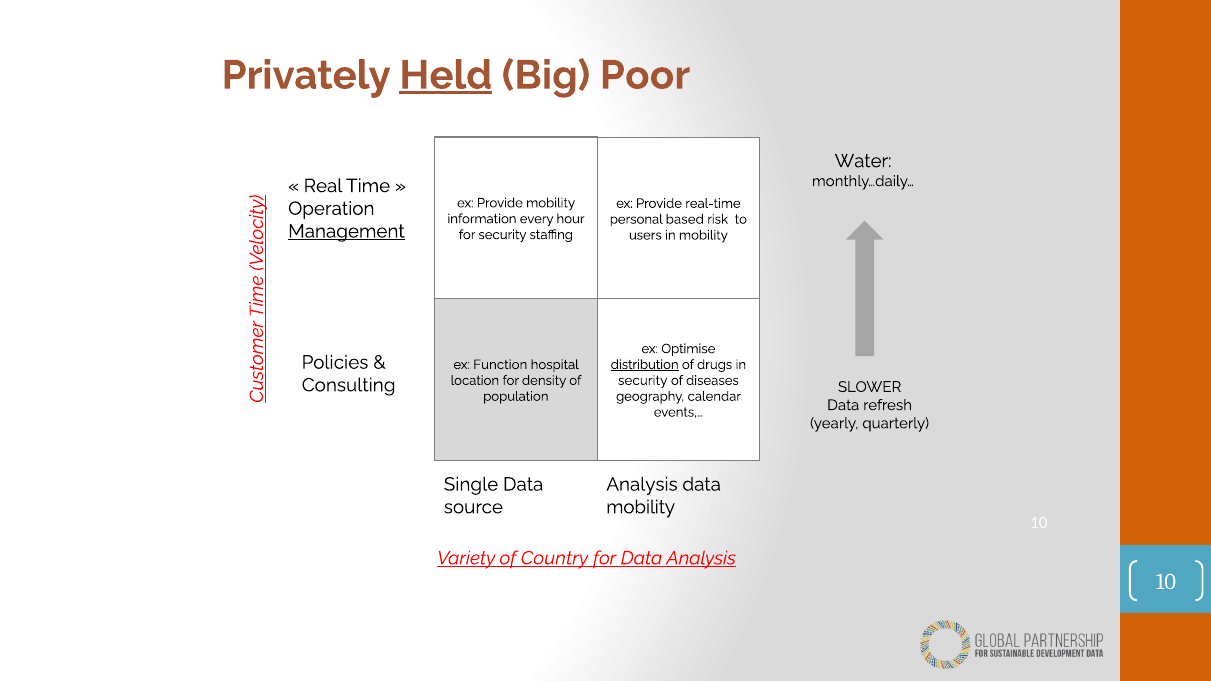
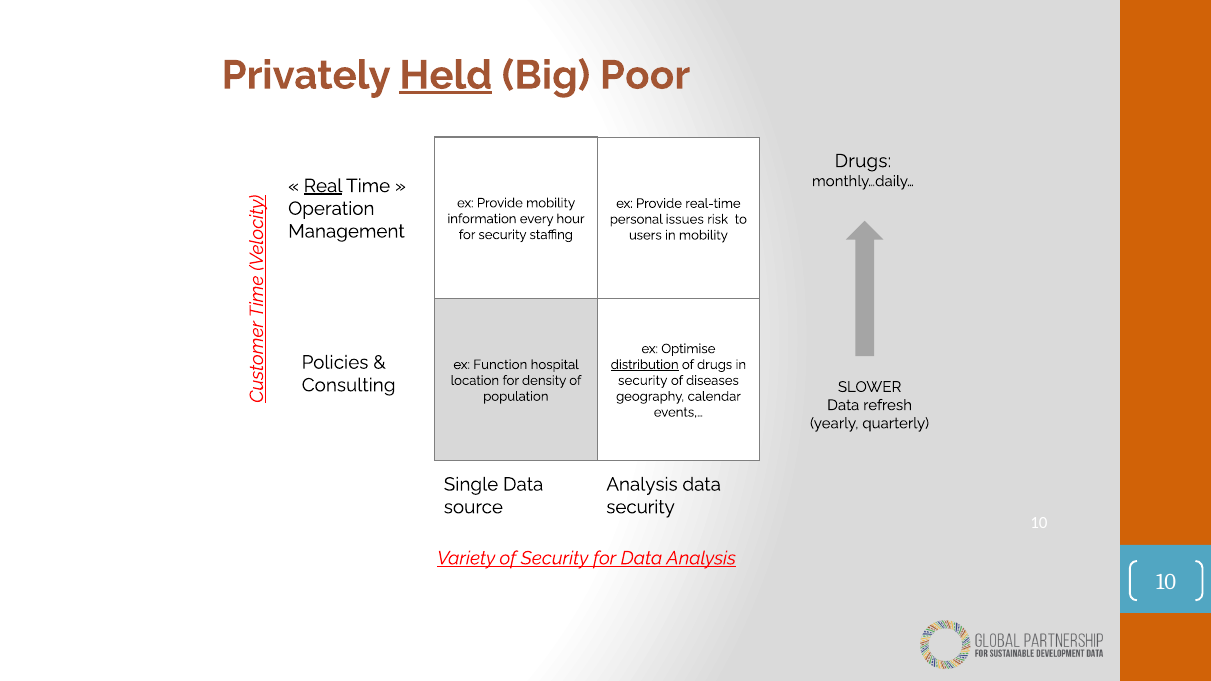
Water: Water -> Drugs (863, 161)
Real underline: none -> present (323, 186)
based: based -> issues (685, 219)
Management underline: present -> none (346, 231)
mobility: mobility -> security (641, 507)
of Country: Country -> Security (555, 558)
